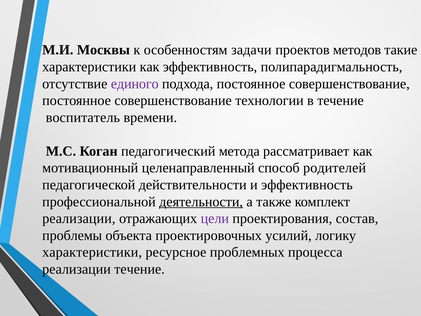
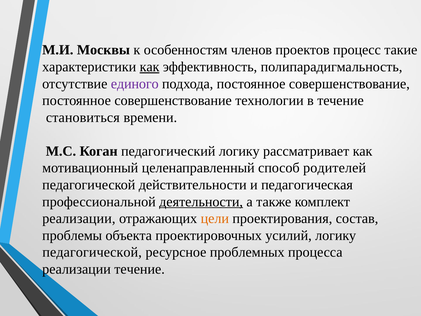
задачи: задачи -> членов (251, 50)
методов: методов -> процесс (357, 50)
как underline: none -> present (150, 67)
воспитатель: воспитатель -> становиться (83, 117)
педагогический метода: метода -> логику (239, 151)
и эффективность: эффективность -> педагогическая (307, 185)
цели colour: purple -> orange (215, 218)
характеристики: характеристики -> педагогической (92, 252)
